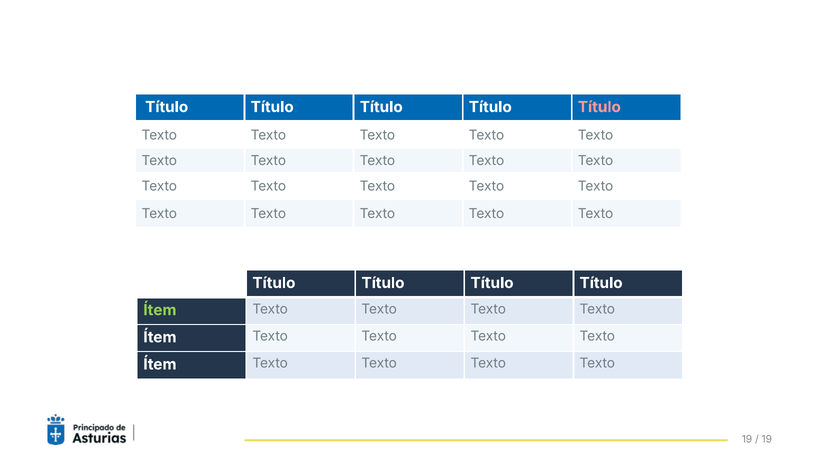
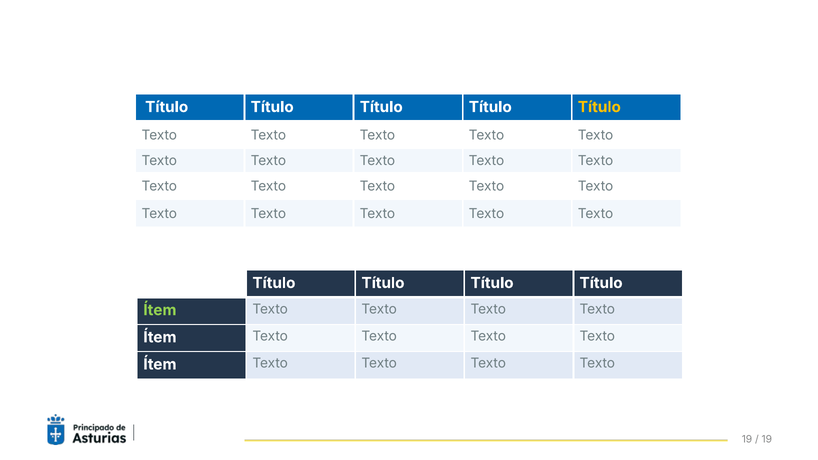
Título colour: pink -> yellow (599, 107)
